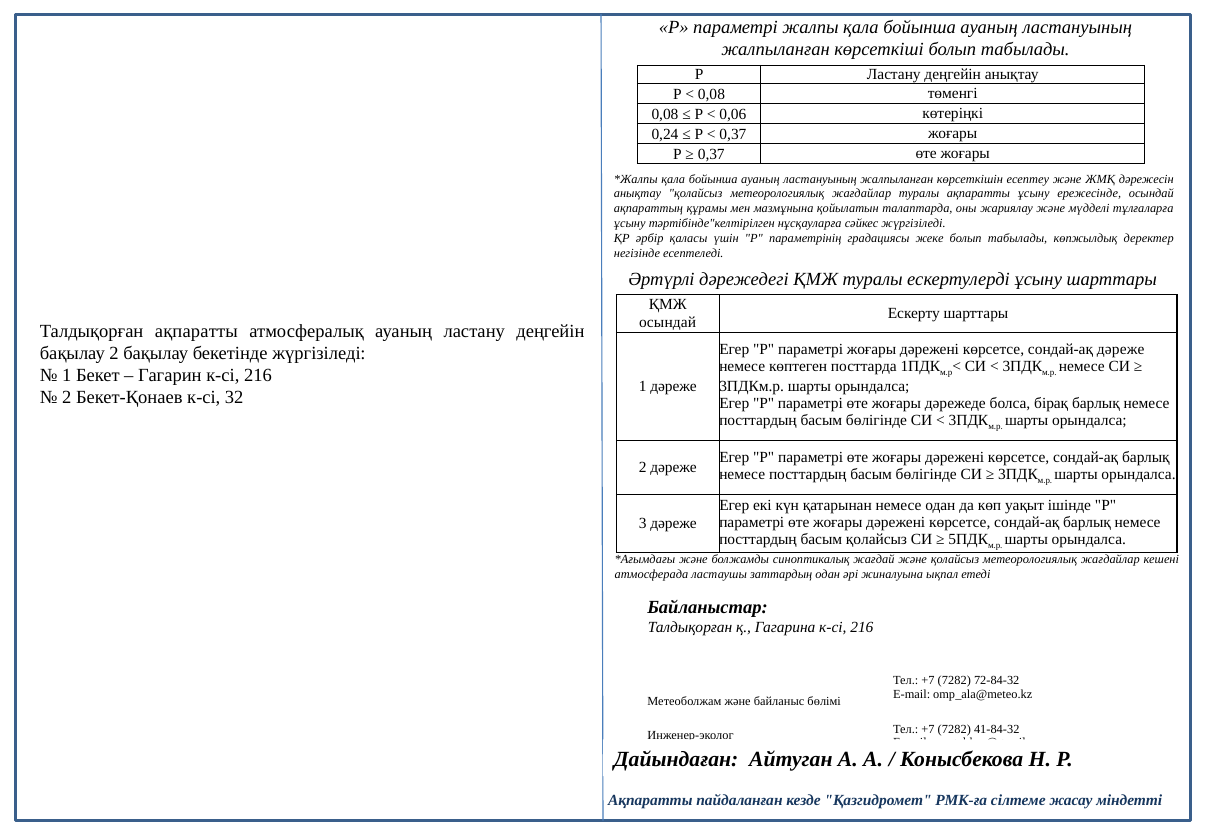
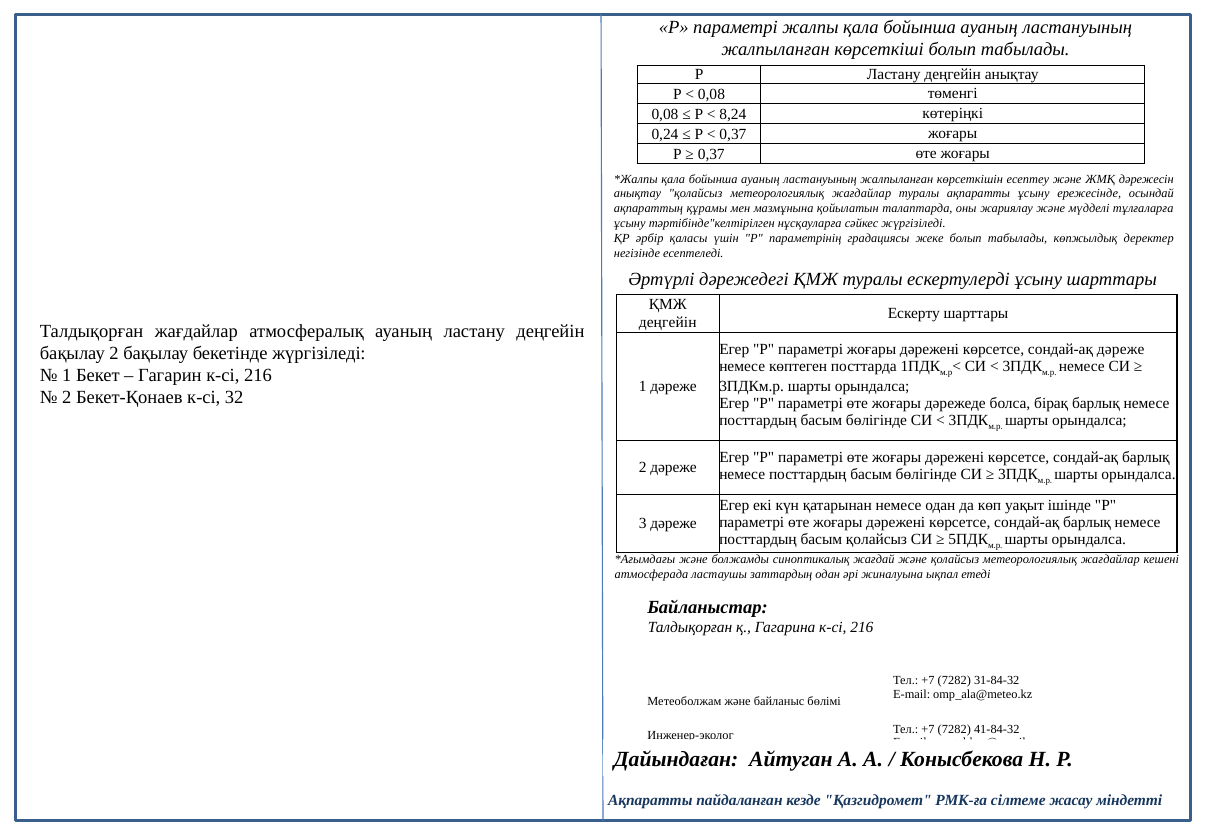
0,06: 0,06 -> 8,24 (733, 114)
осындай: осындай -> деңгейін (668, 322)
Талдықорған ақпаратты: ақпаратты -> жағдайлар (196, 331)
72-84-32: 72-84-32 -> 31-84-32 (997, 681)
